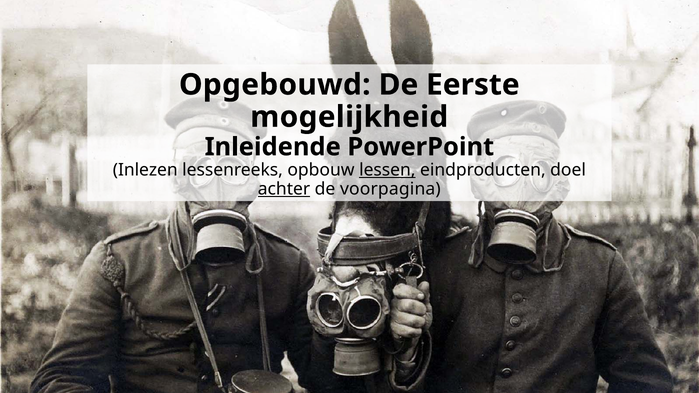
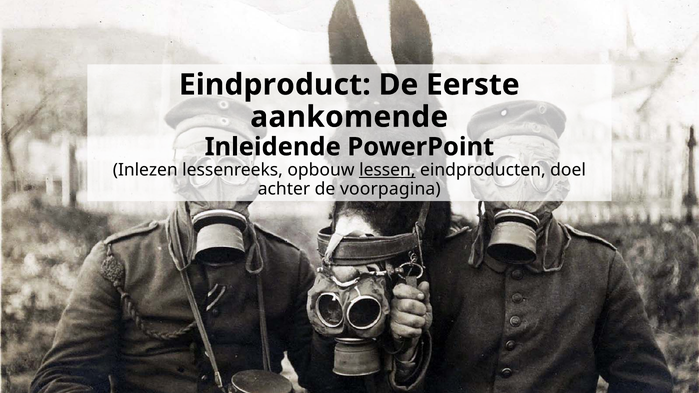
Opgebouwd: Opgebouwd -> Eindproduct (275, 85)
mogelijkheid: mogelijkheid -> aankomende (349, 117)
achter underline: present -> none (284, 189)
